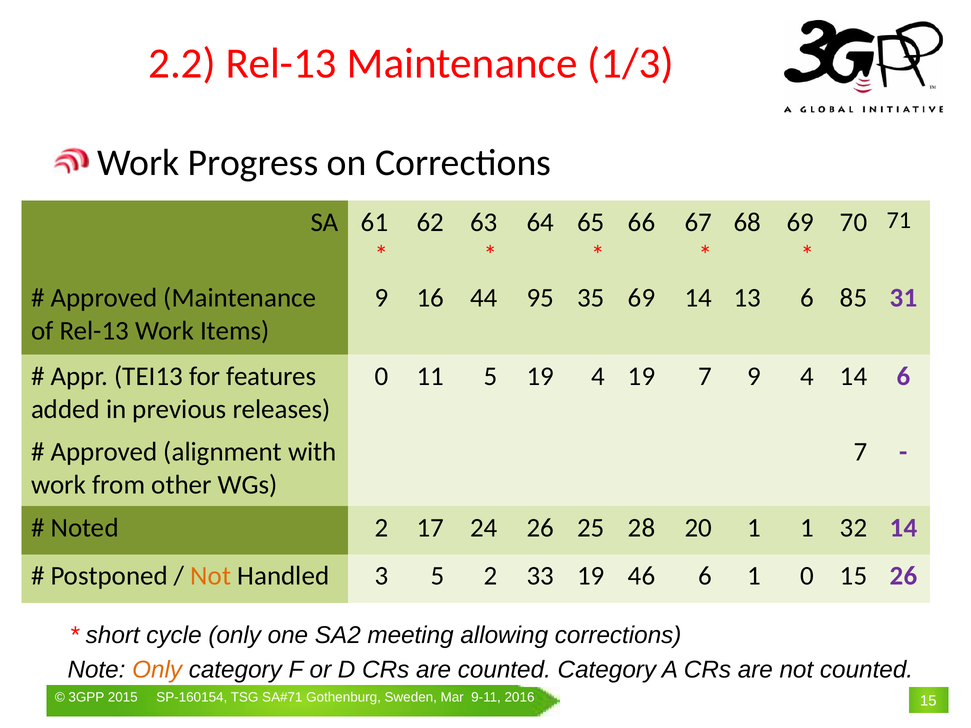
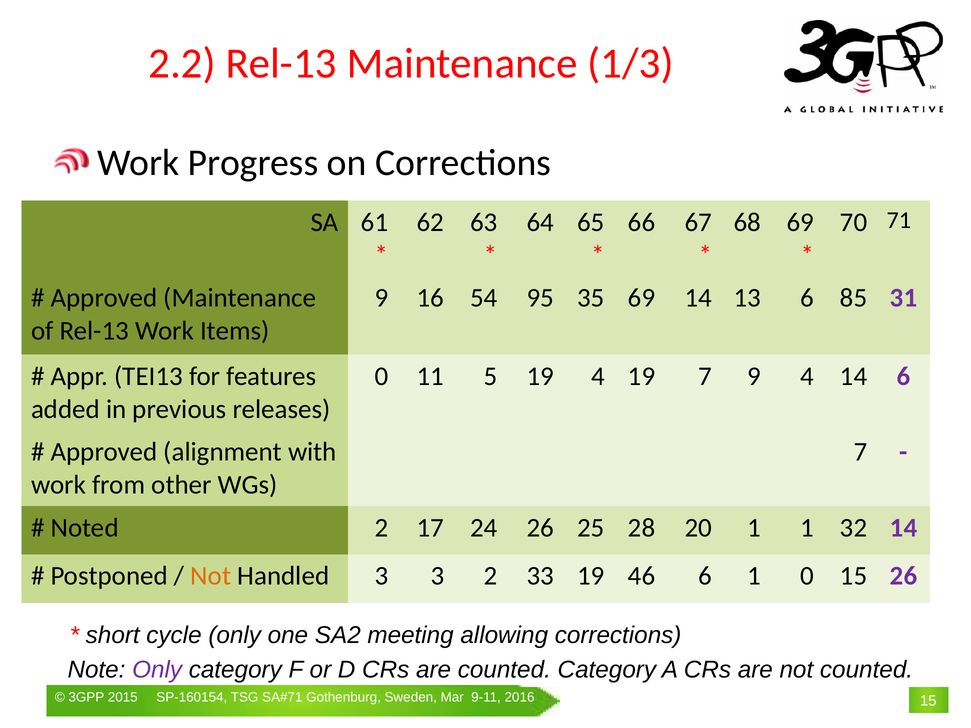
44: 44 -> 54 (484, 298)
3 5: 5 -> 3 (437, 576)
Only colour: orange -> purple (157, 670)
